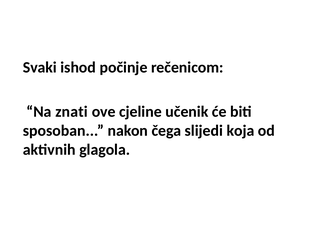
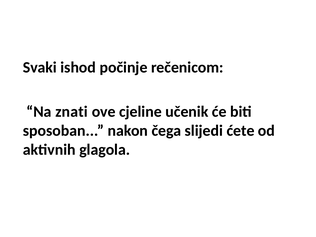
koja: koja -> ćete (241, 131)
